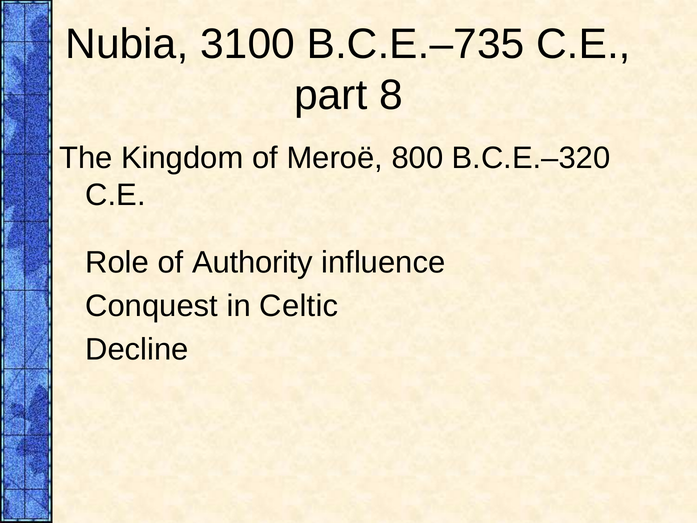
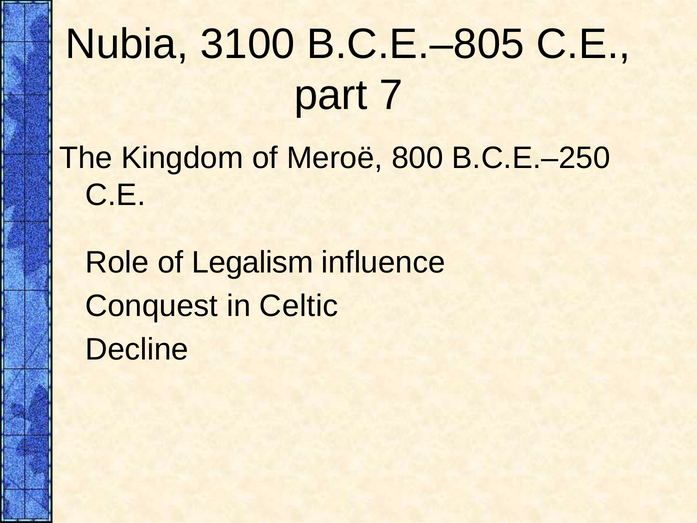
B.C.E.–735: B.C.E.–735 -> B.C.E.–805 (416, 44)
8: 8 -> 7 (391, 95)
B.C.E.–320: B.C.E.–320 -> B.C.E.–250 (531, 158)
Authority: Authority -> Legalism (253, 263)
